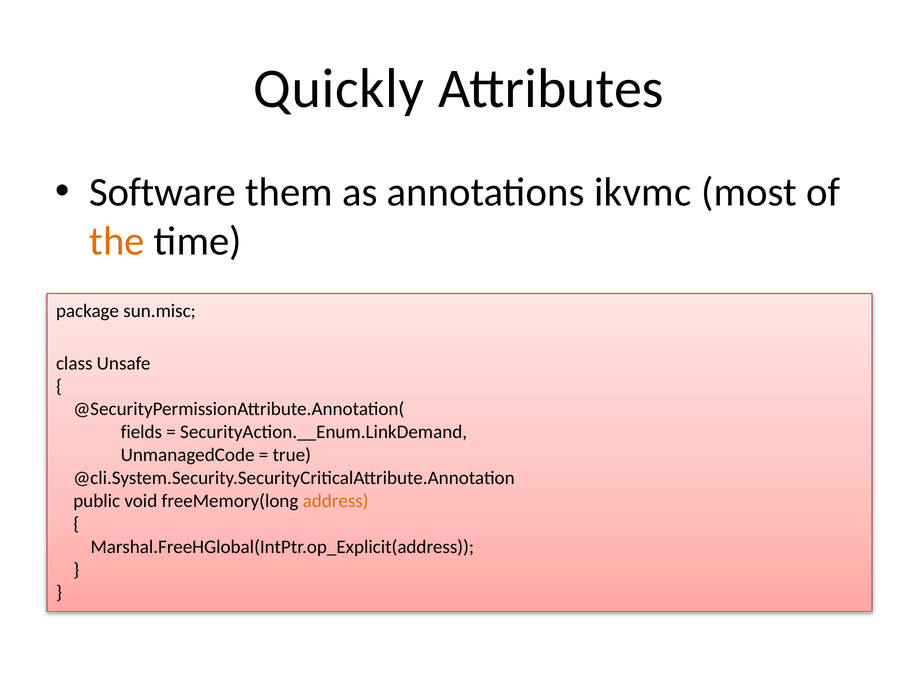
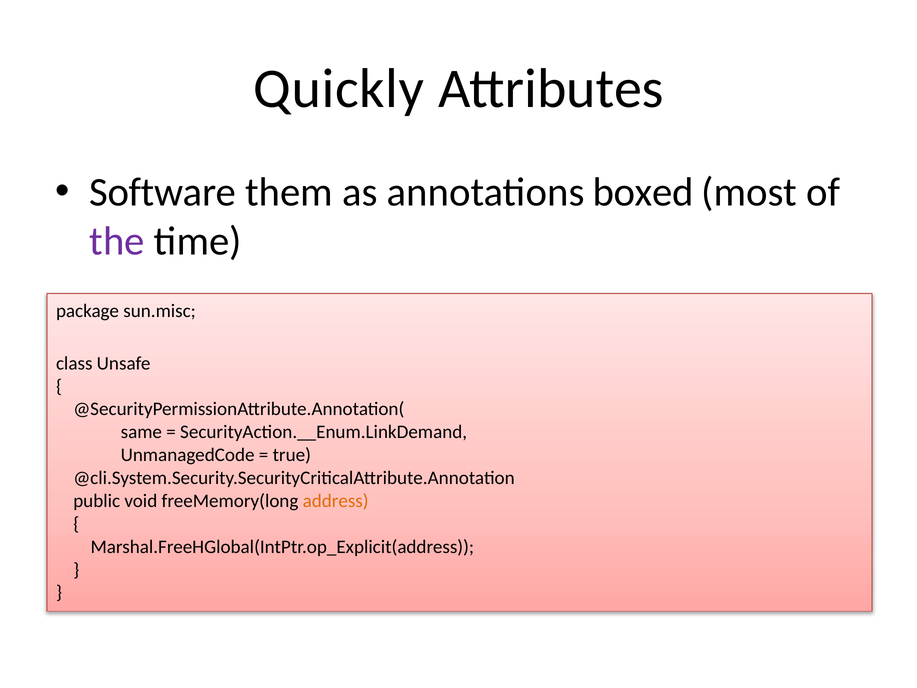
ikvmc: ikvmc -> boxed (643, 192)
the colour: orange -> purple (117, 241)
fields: fields -> same (141, 432)
